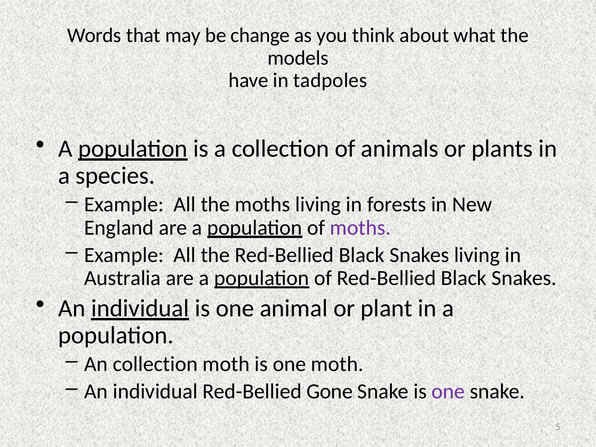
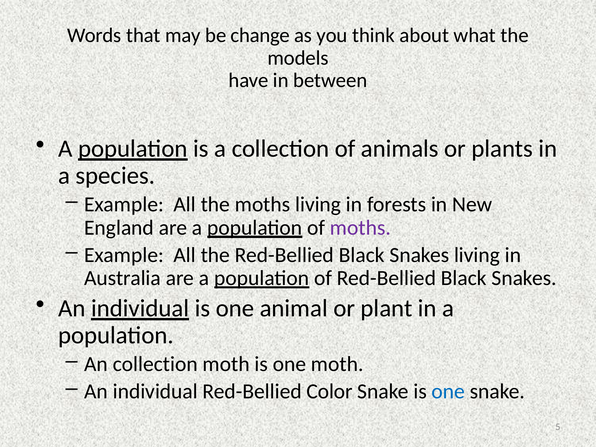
tadpoles: tadpoles -> between (330, 80)
Gone: Gone -> Color (330, 391)
one colour: purple -> blue (448, 391)
